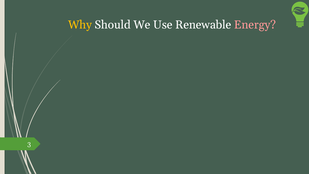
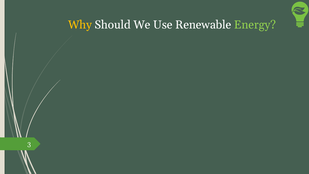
Energy colour: pink -> light green (255, 25)
